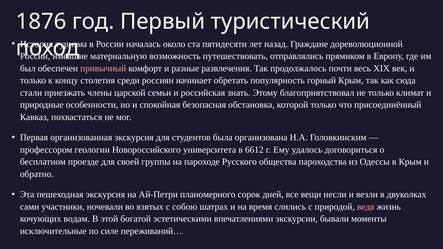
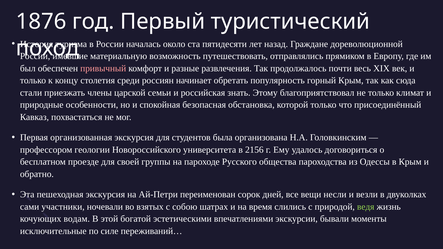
6612: 6612 -> 2156 (254, 150)
планомерного: планомерного -> переименован (208, 195)
ведя colour: pink -> light green (366, 207)
